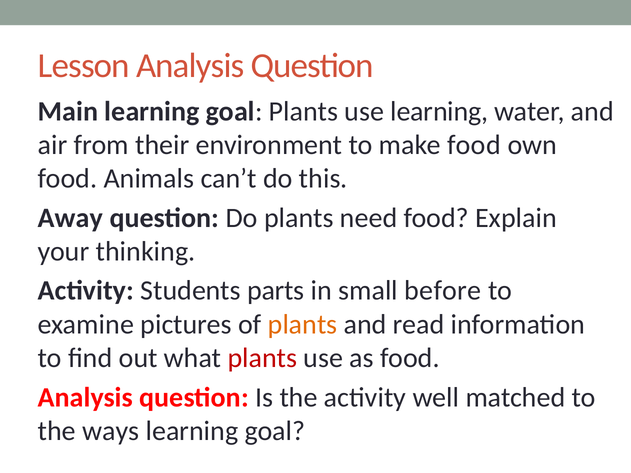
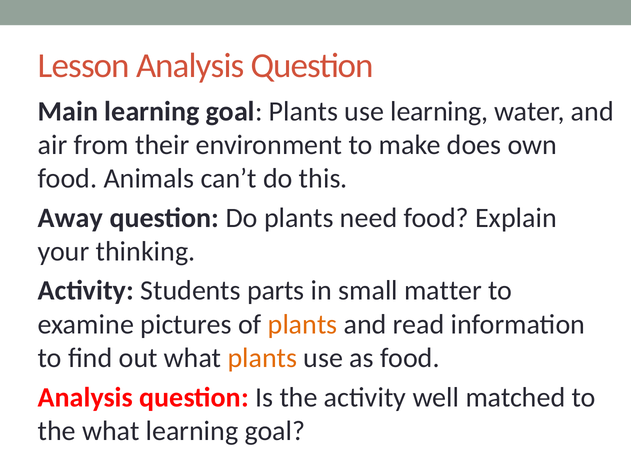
make food: food -> does (474, 145)
before: before -> matter (443, 291)
plants colour: red -> orange (262, 358)
the ways: ways -> what (111, 431)
